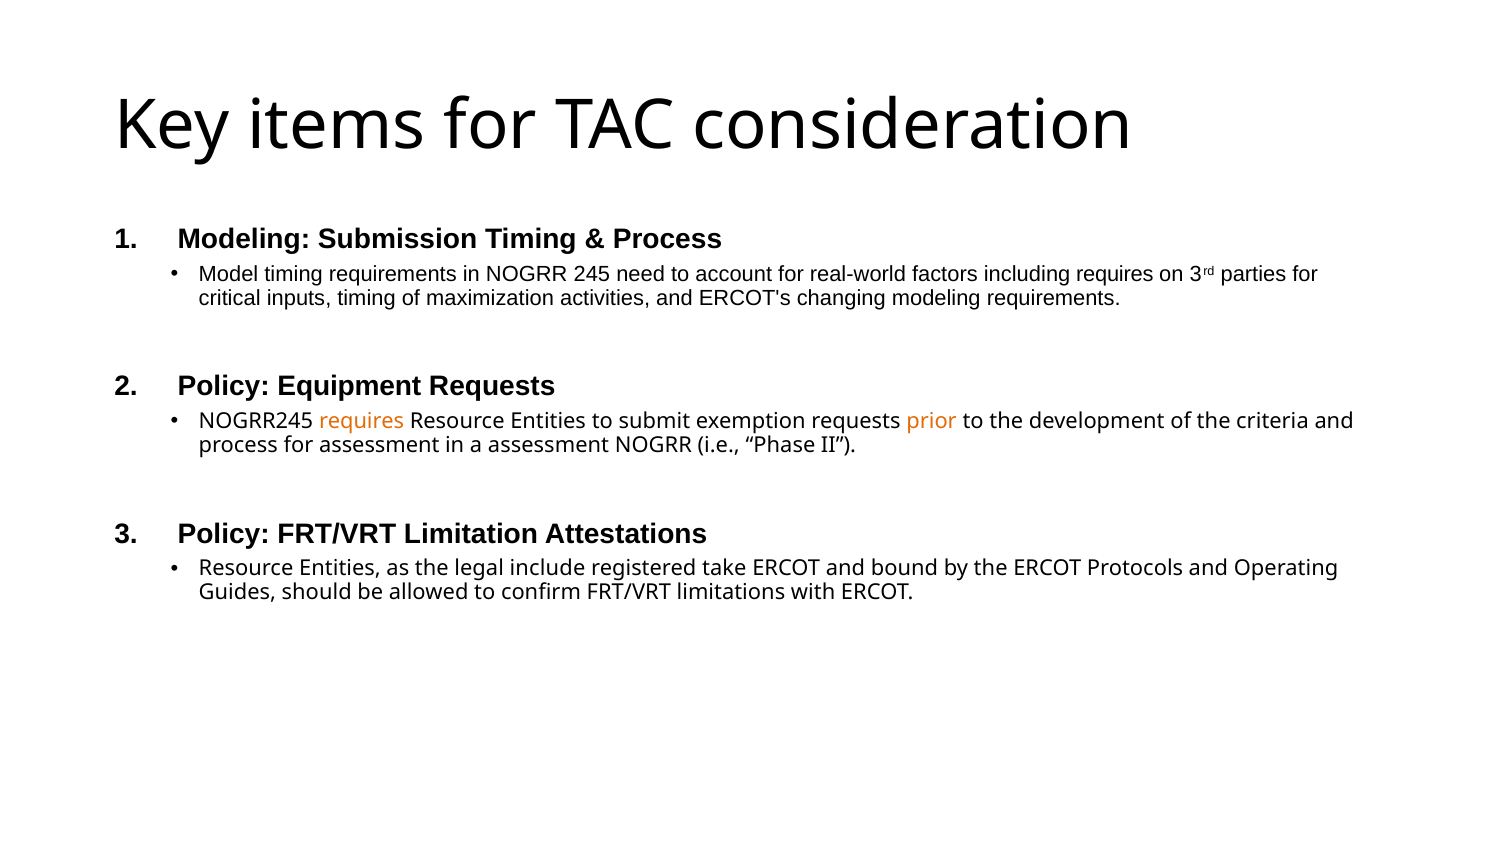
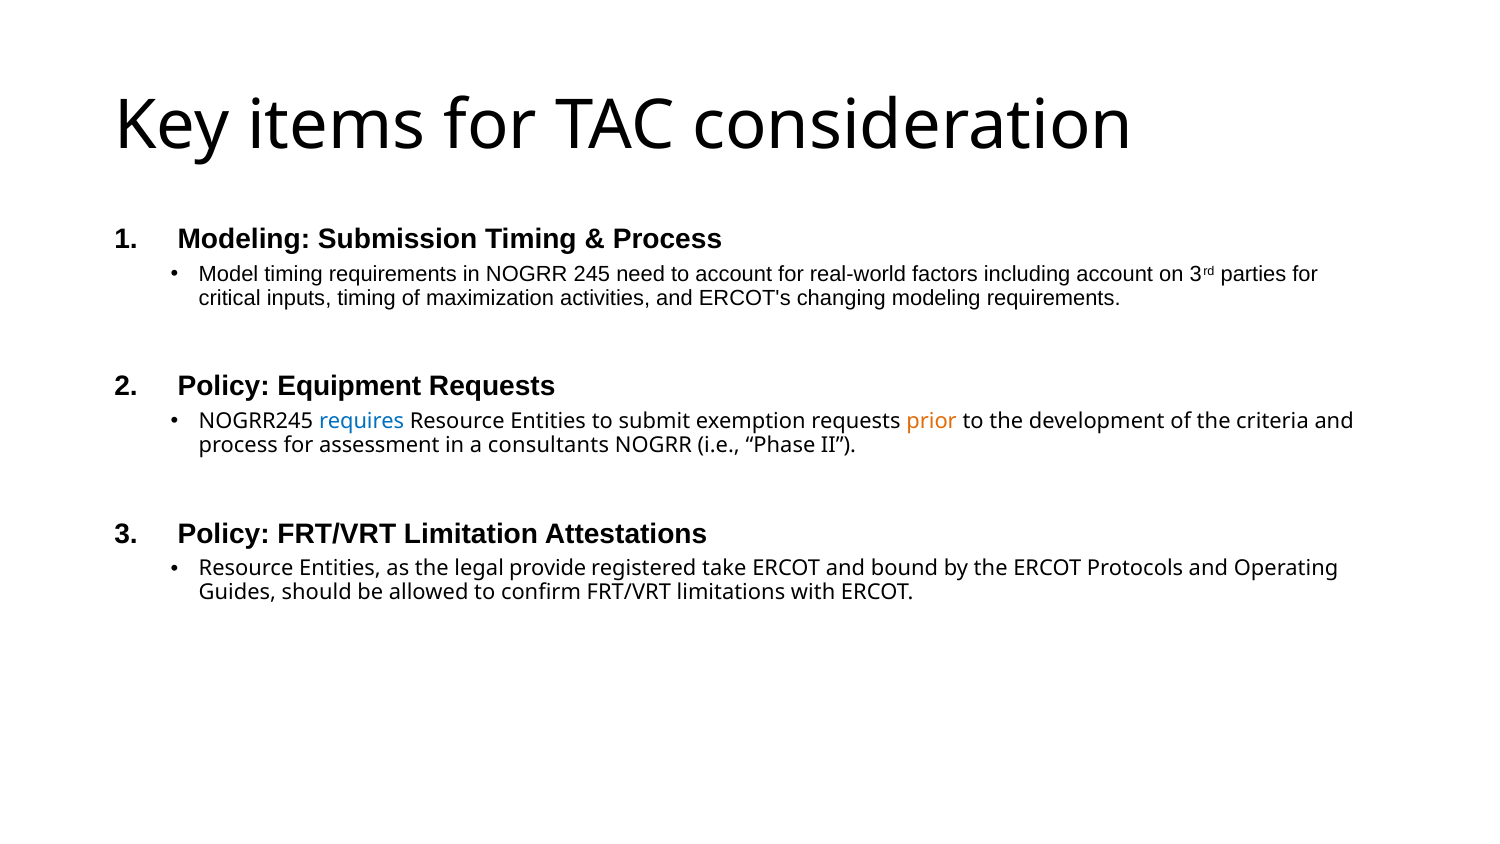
including requires: requires -> account (1115, 274)
requires colour: orange -> blue (362, 421)
a assessment: assessment -> consultants (548, 445)
include: include -> provide (548, 568)
